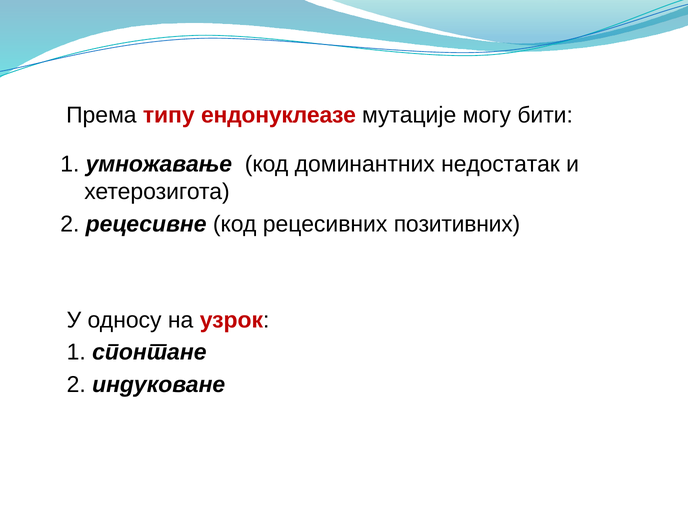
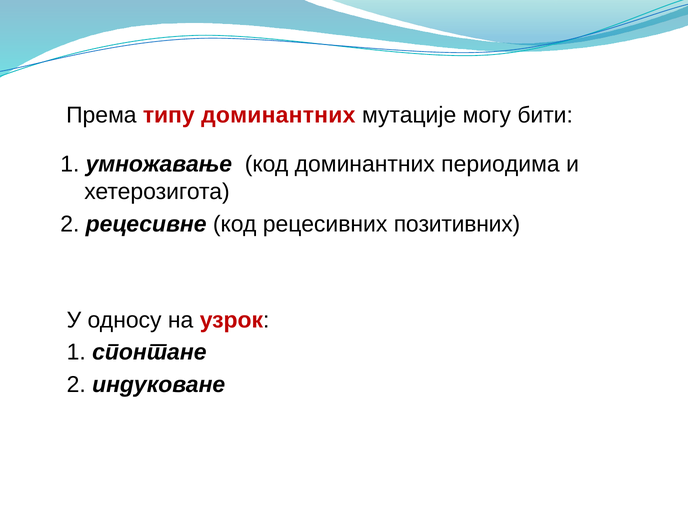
типу ендонуклеазе: ендонуклеазе -> доминантних (278, 115)
недостатак: недостатак -> периодима (500, 164)
